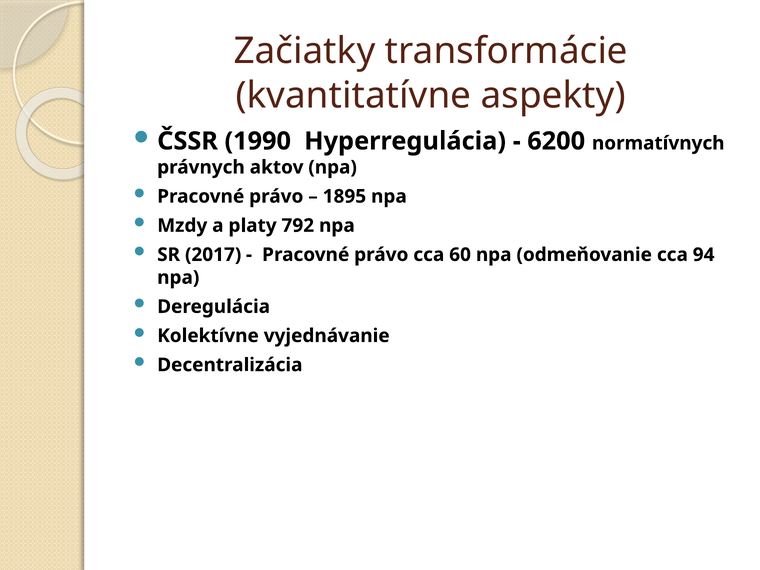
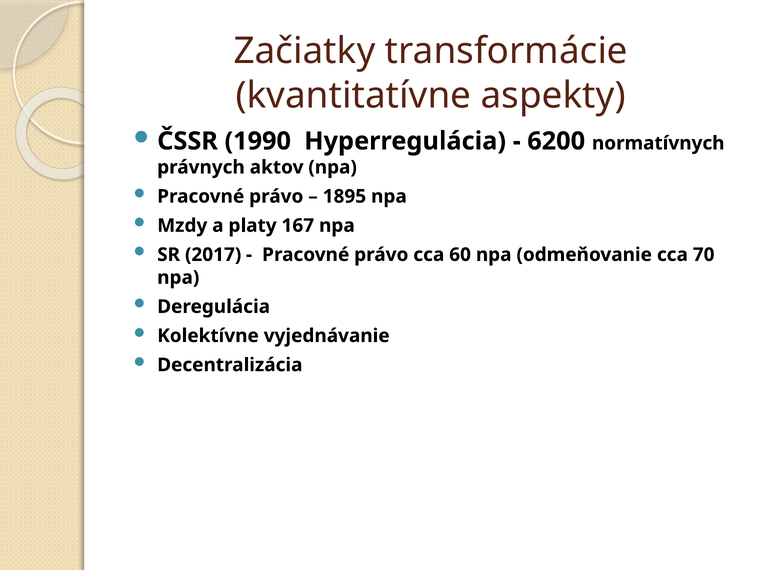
792: 792 -> 167 (298, 226)
94: 94 -> 70 (704, 255)
